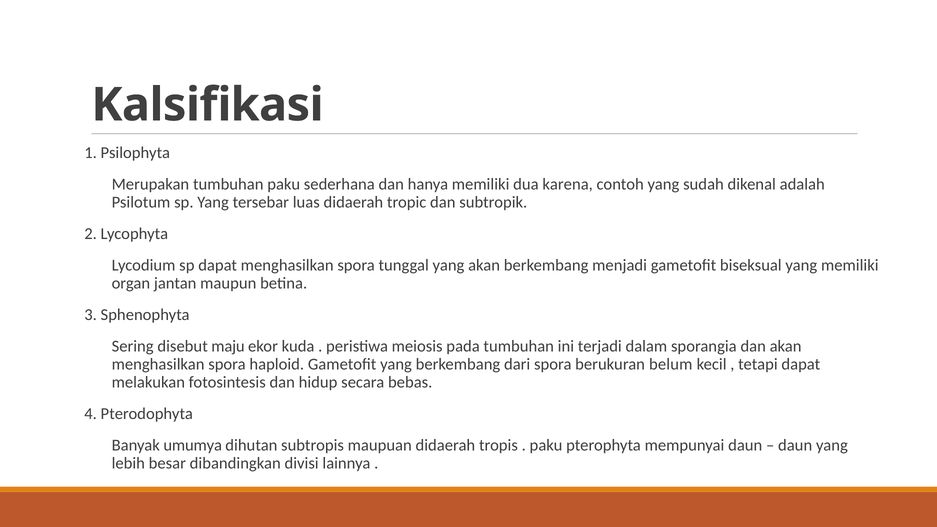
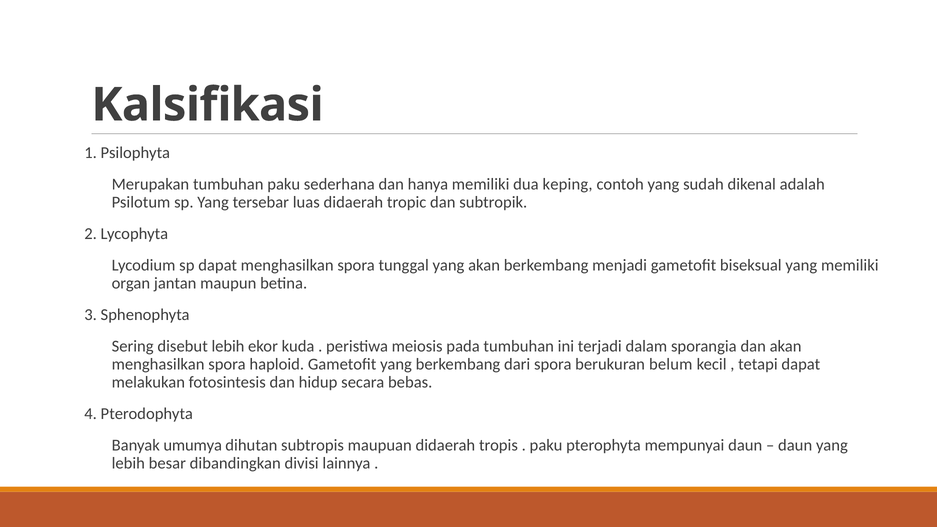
karena: karena -> keping (568, 184)
disebut maju: maju -> lebih (228, 347)
